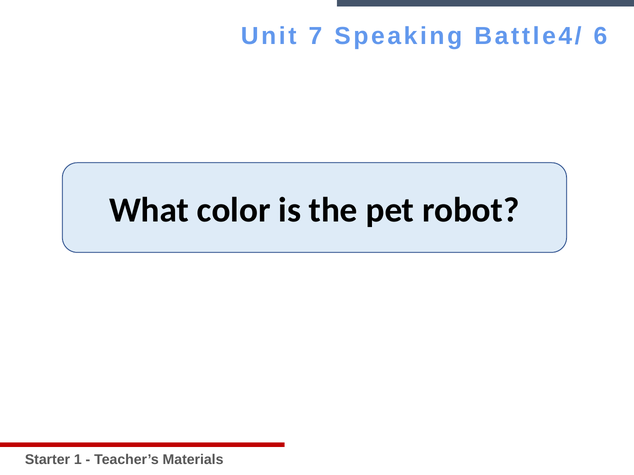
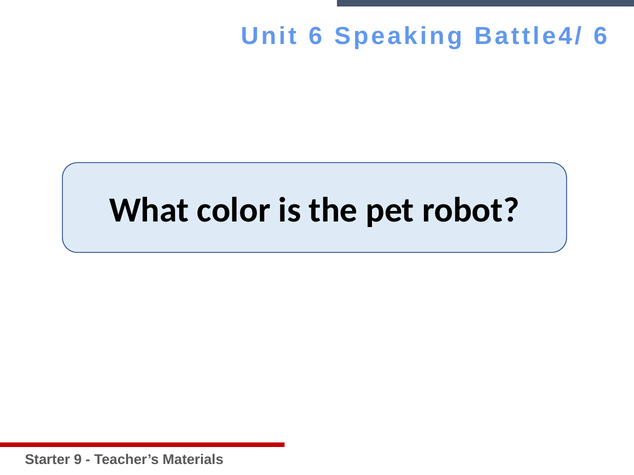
Unit 7: 7 -> 6 (315, 36)
1: 1 -> 9 (78, 460)
